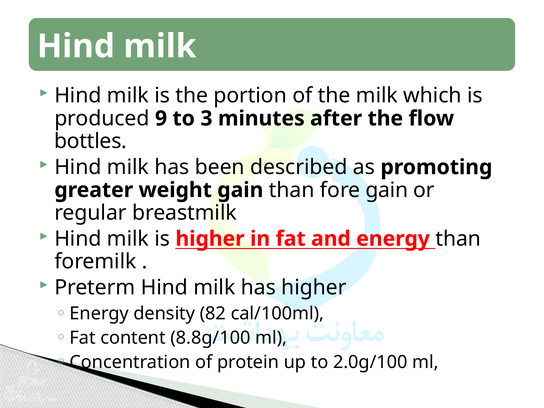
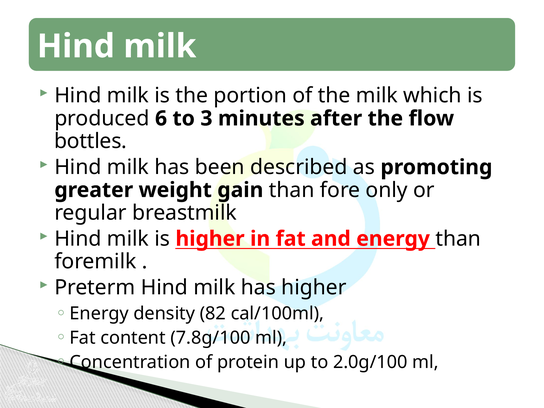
9: 9 -> 6 (161, 118)
fore gain: gain -> only (387, 190)
8.8g/100: 8.8g/100 -> 7.8g/100 (210, 338)
